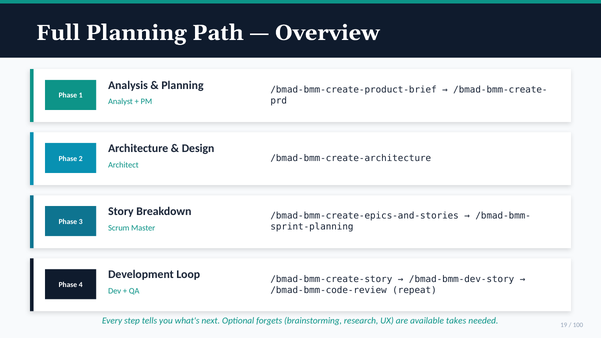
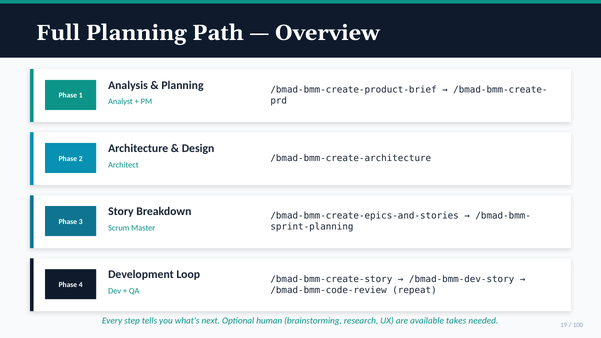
forgets: forgets -> human (269, 321)
